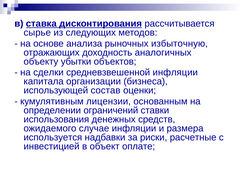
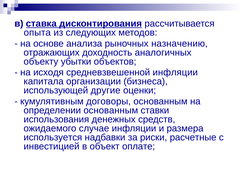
сырье: сырье -> опыта (37, 33)
избыточную: избыточную -> назначению (179, 44)
сделки: сделки -> исходя (48, 73)
состав: состав -> другие (106, 91)
лицензии: лицензии -> договоры (109, 102)
определении ограничений: ограничений -> основанным (111, 111)
